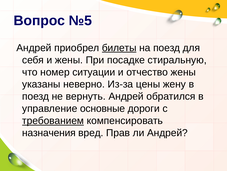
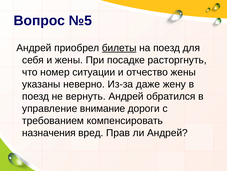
стиральную: стиральную -> расторгнуть (177, 60)
цены: цены -> даже (148, 84)
основные: основные -> внимание (103, 108)
требованием underline: present -> none (53, 120)
